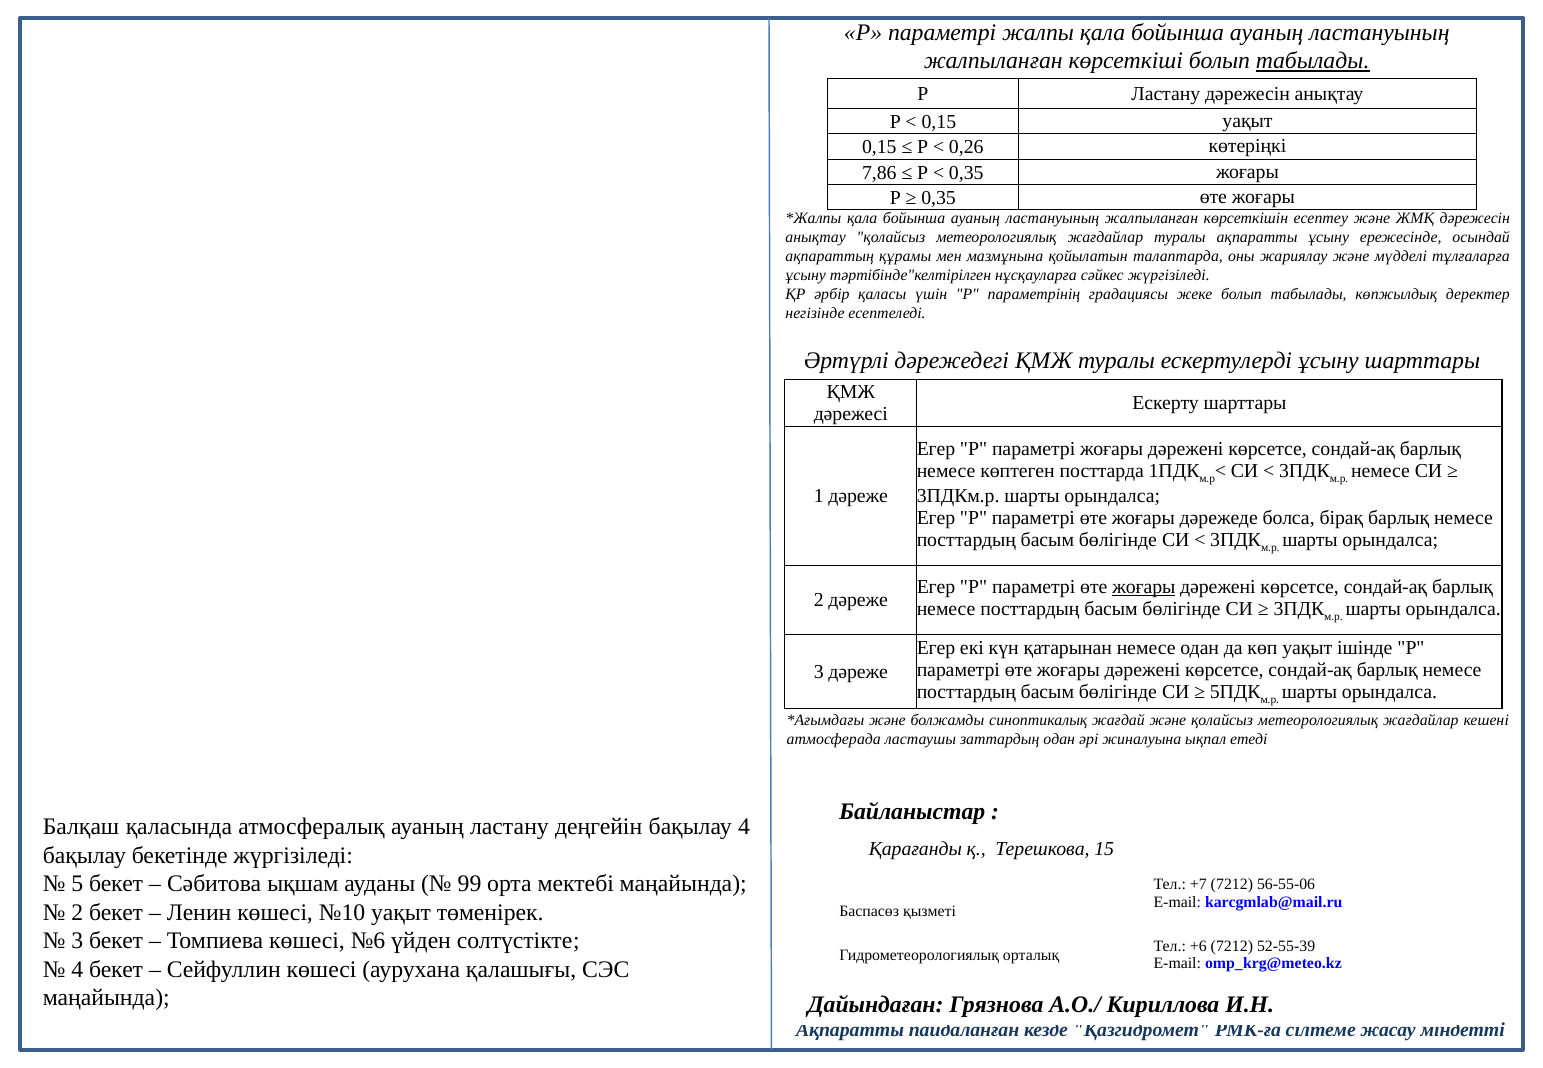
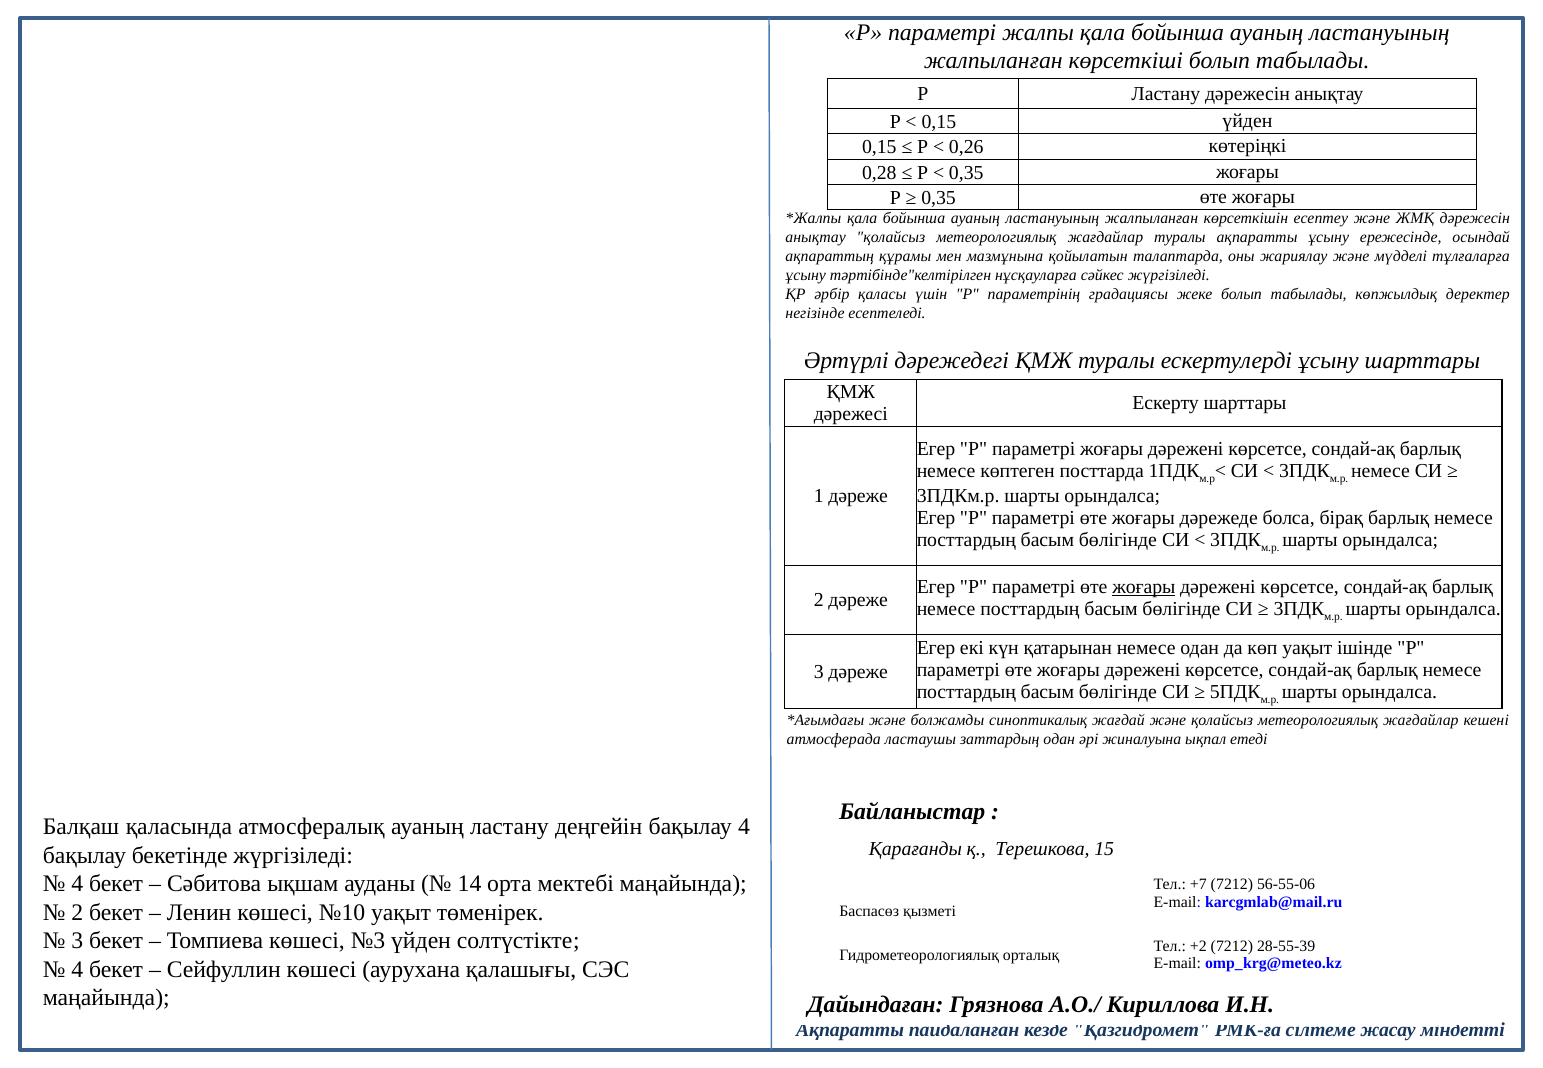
табылады underline: present -> none (1313, 61)
0,15 уақыт: уақыт -> үйден (1247, 121)
7,86: 7,86 -> 0,28 (879, 173)
5: 5 -> 4 (77, 884)
99: 99 -> 14 (470, 884)
№6: №6 -> №3 (368, 941)
+6: +6 -> +2 (1198, 946)
52-55-39: 52-55-39 -> 28-55-39 (1286, 946)
